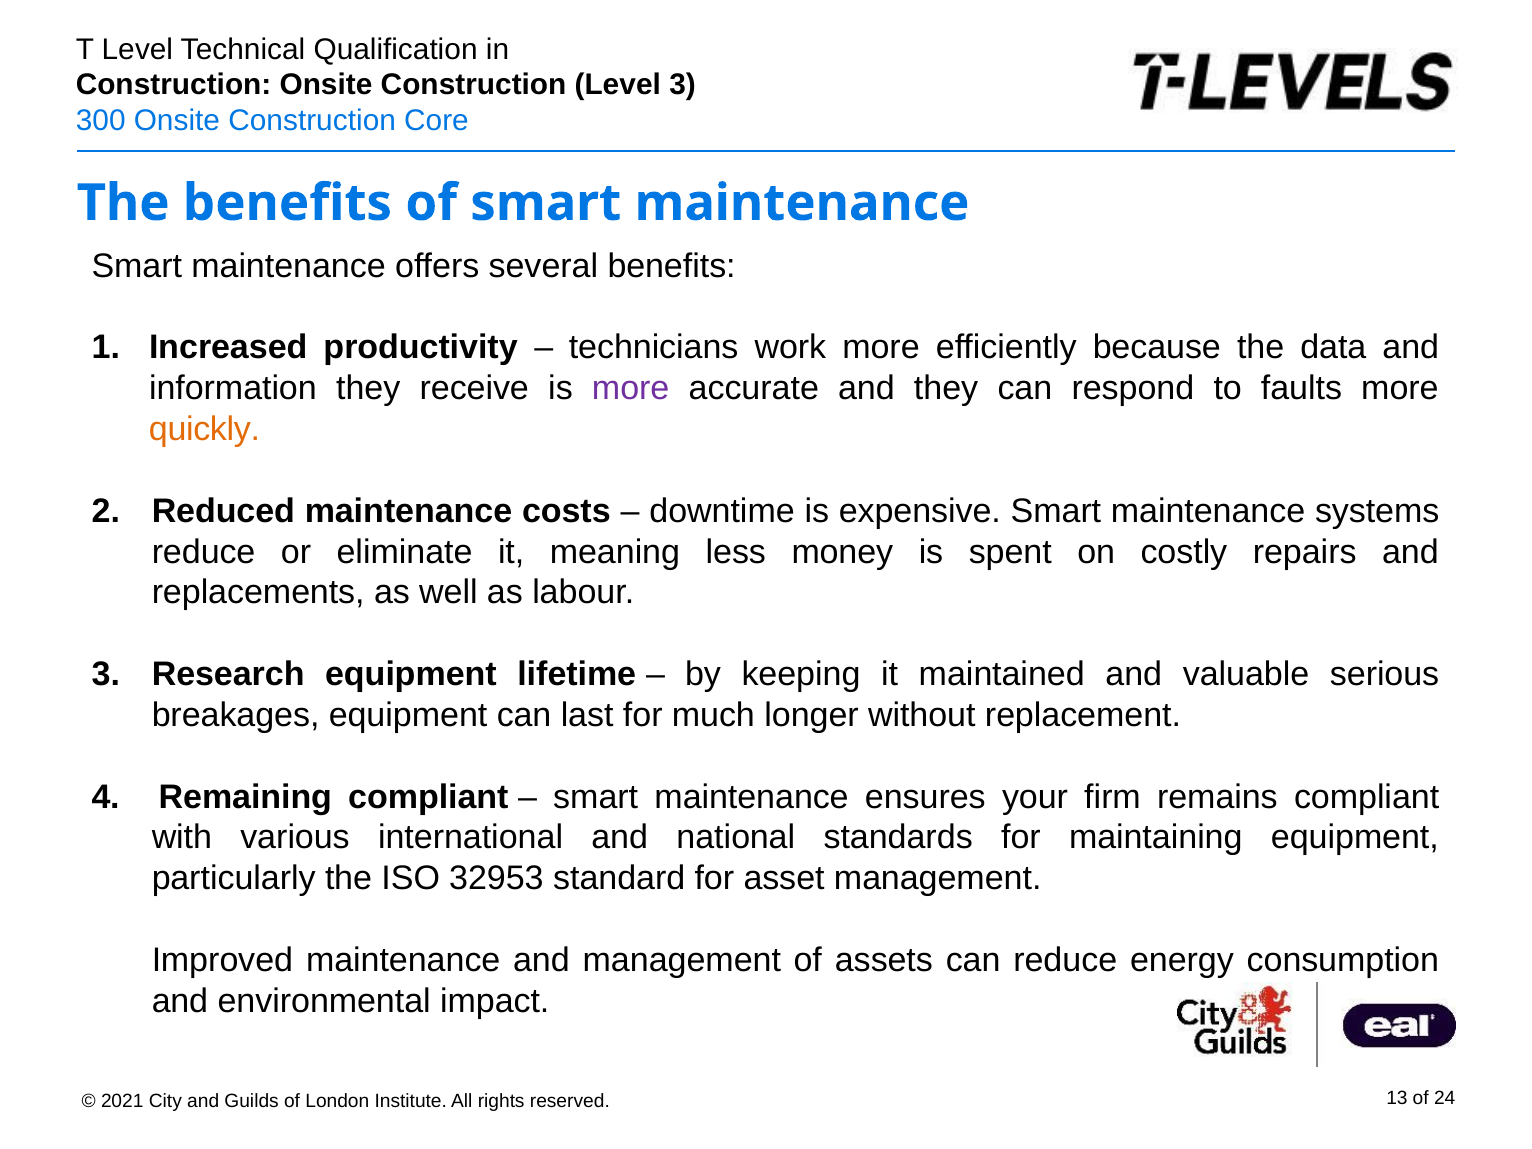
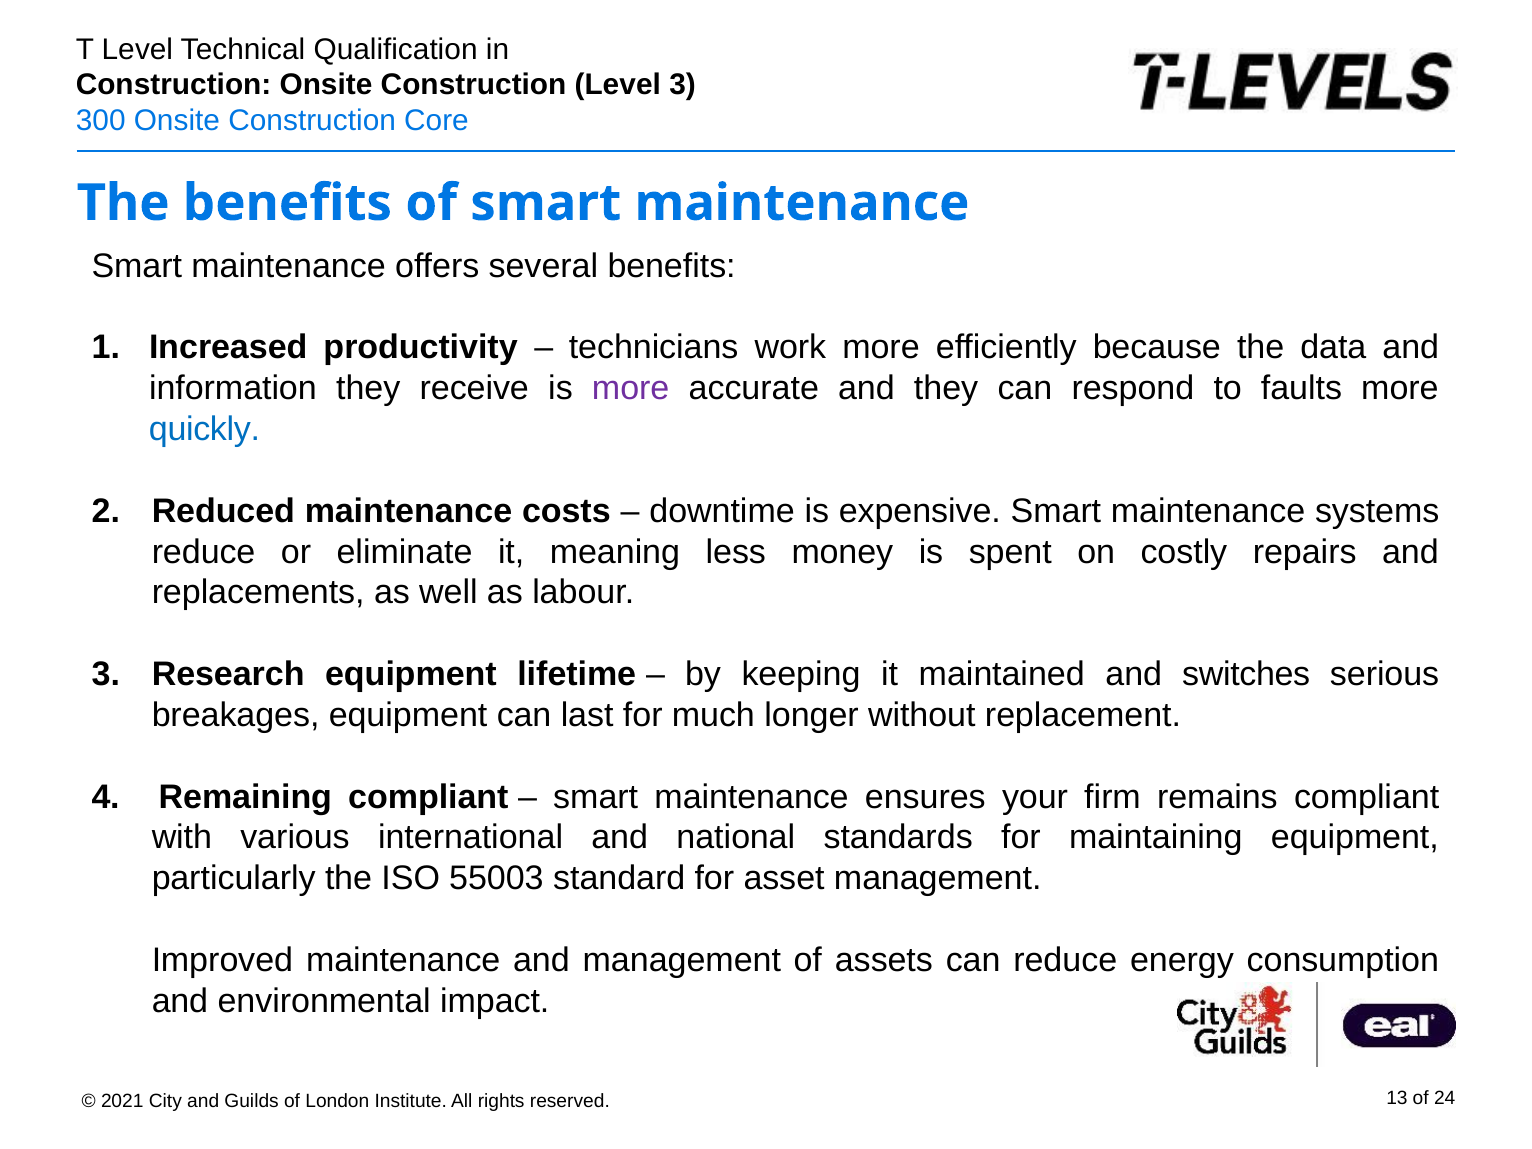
quickly colour: orange -> blue (204, 429)
valuable: valuable -> switches (1246, 674)
32953: 32953 -> 55003 (496, 878)
